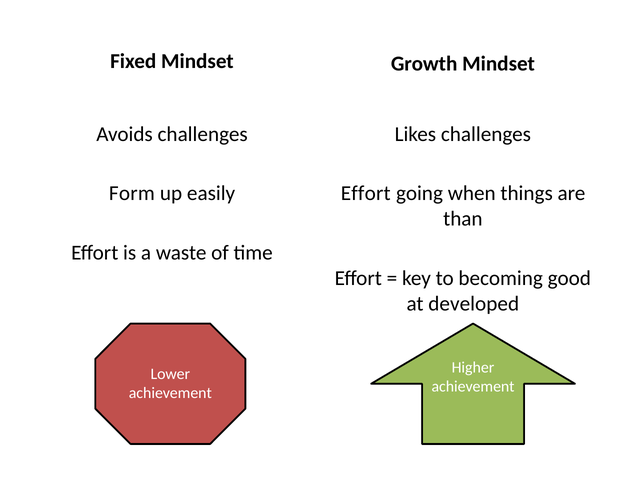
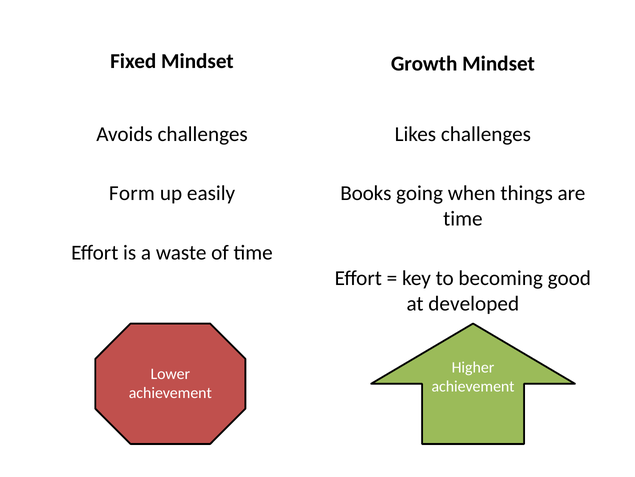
Effort: Effort -> Books (366, 193)
than: than -> time (463, 219)
